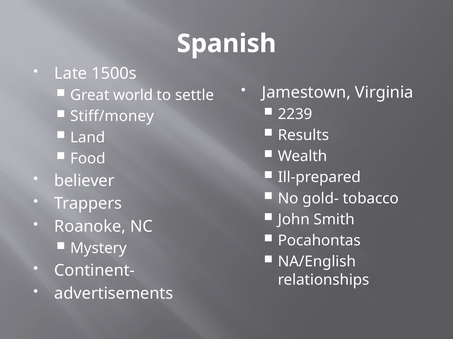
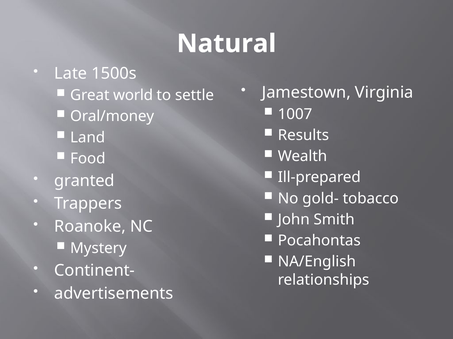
Spanish: Spanish -> Natural (226, 44)
2239: 2239 -> 1007 (295, 114)
Stiff/money: Stiff/money -> Oral/money (112, 117)
believer: believer -> granted (84, 181)
